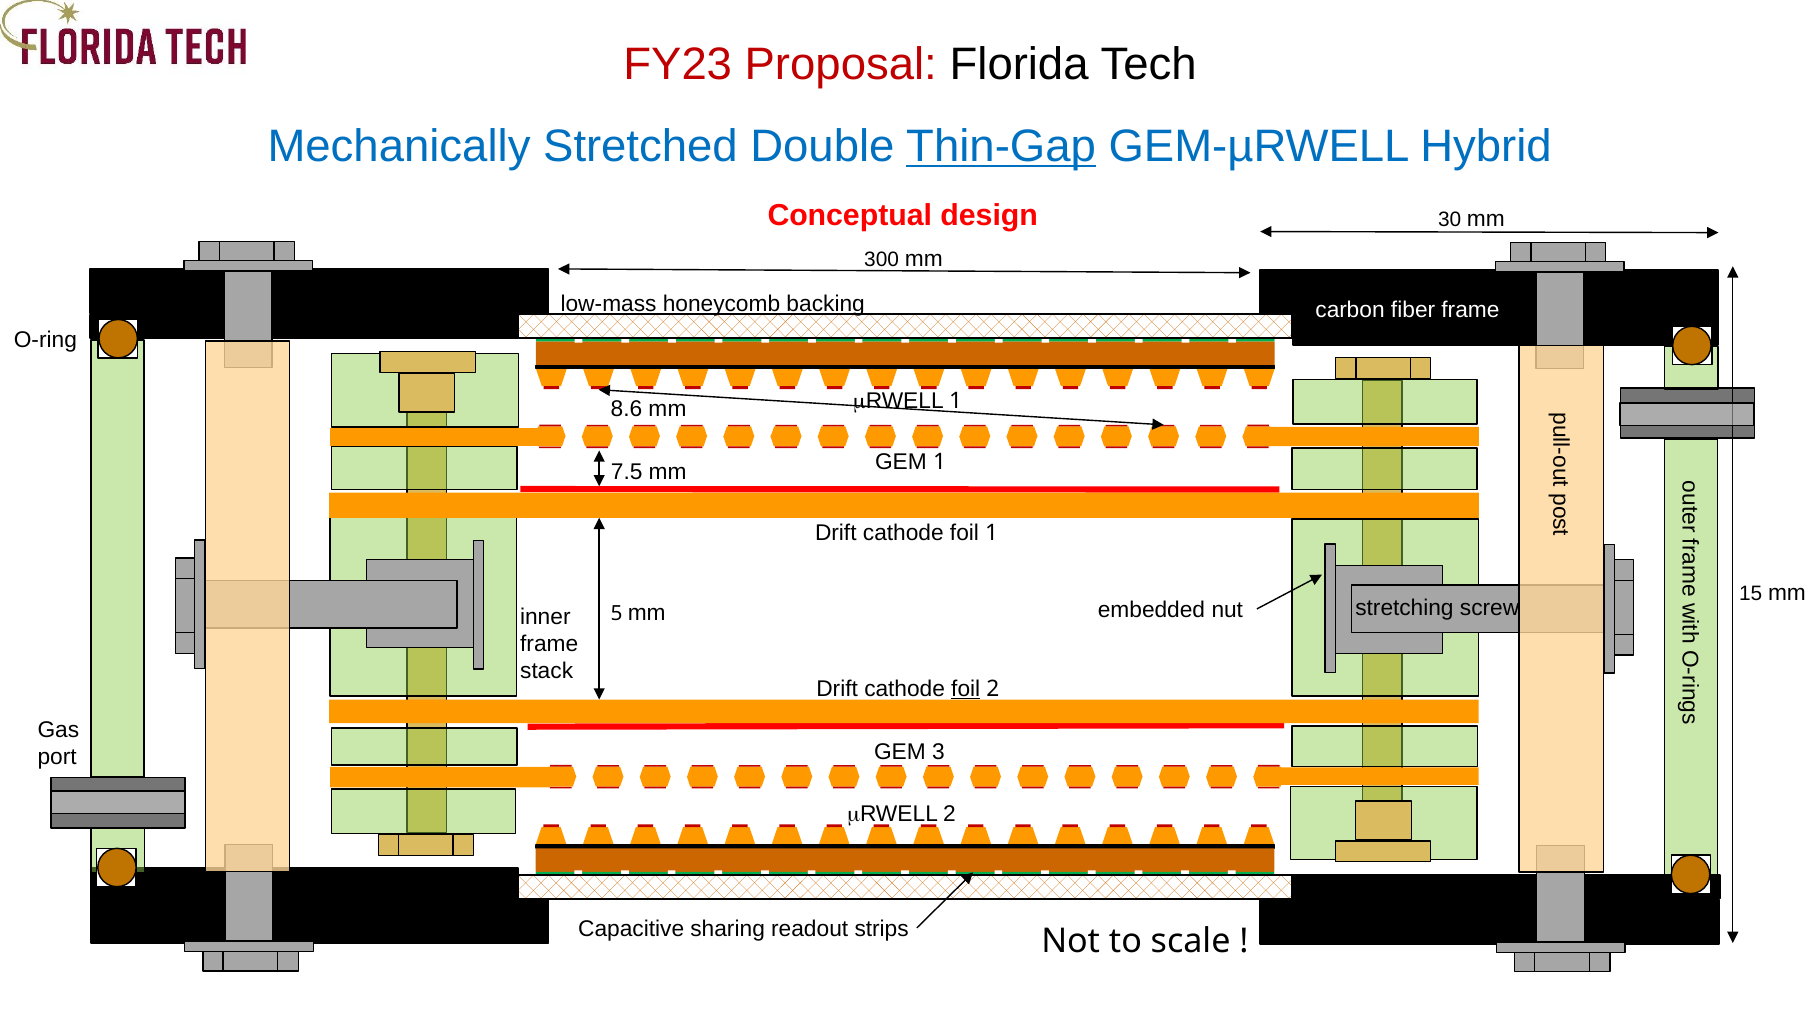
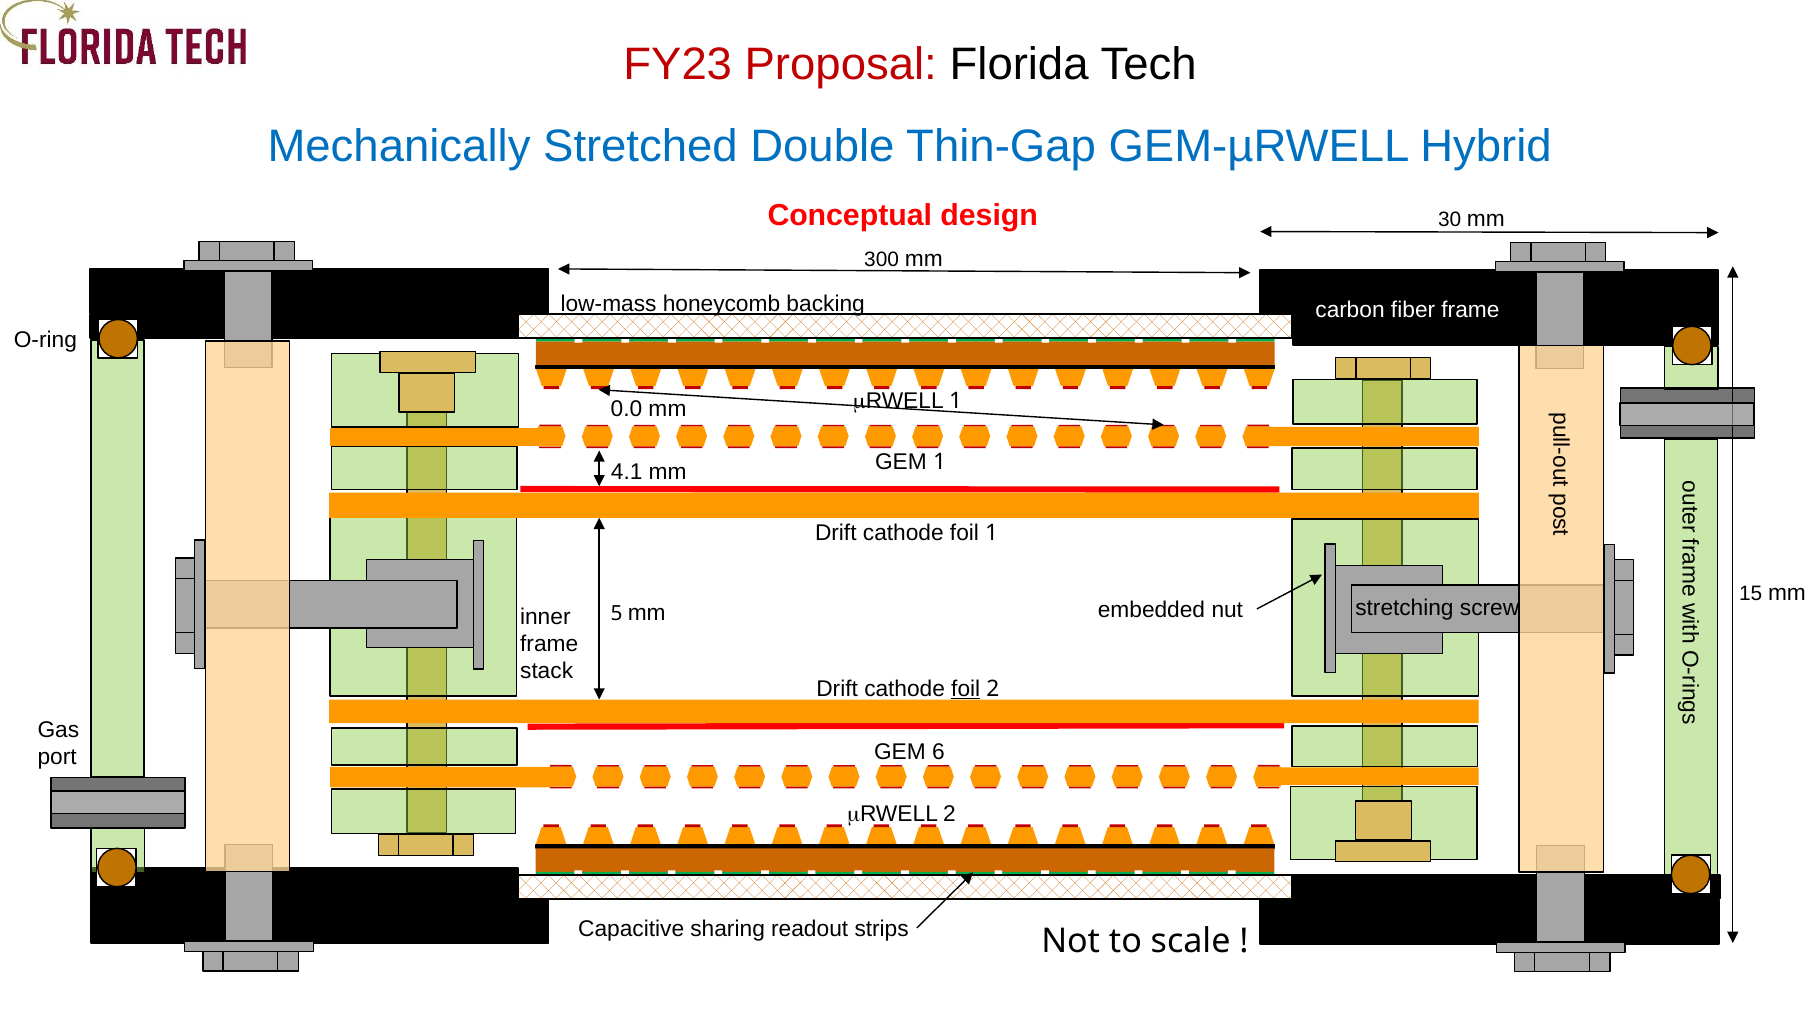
Thin-Gap underline: present -> none (1001, 146)
8.6: 8.6 -> 0.0 (626, 409)
7.5: 7.5 -> 4.1 (627, 473)
3: 3 -> 6 (939, 753)
